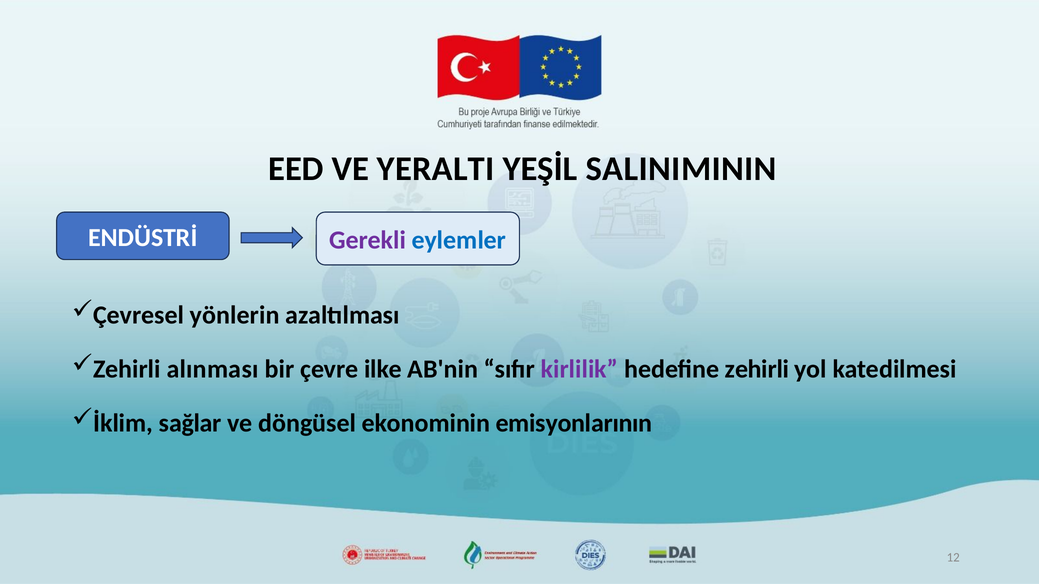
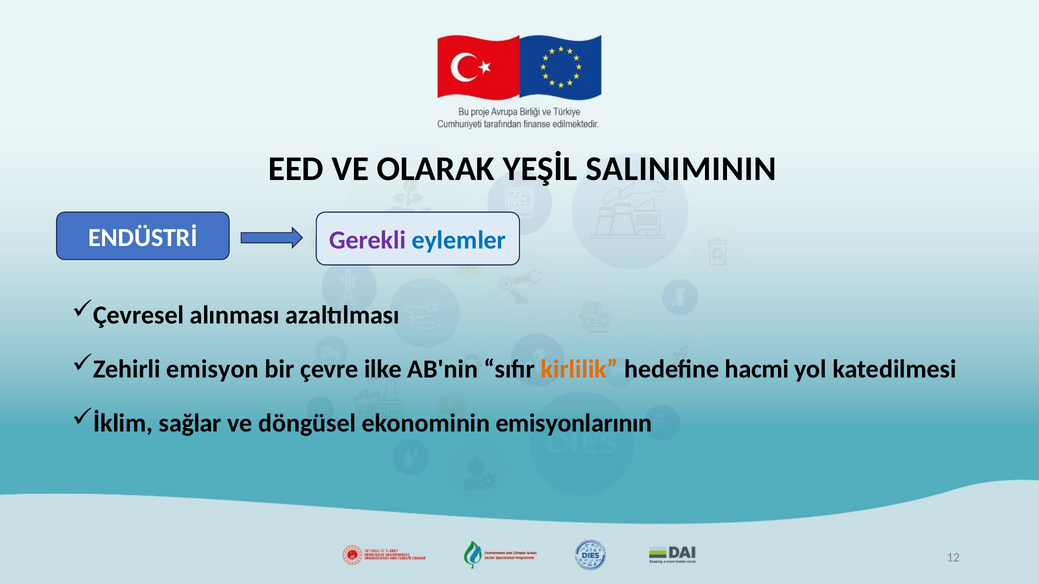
YERALTI: YERALTI -> OLARAK (436, 169)
yönlerin: yönlerin -> alınması (235, 315)
alınması: alınması -> emisyon (213, 370)
kirlilik colour: purple -> orange (580, 370)
hedefine zehirli: zehirli -> hacmi (757, 370)
